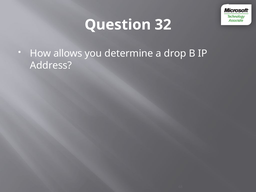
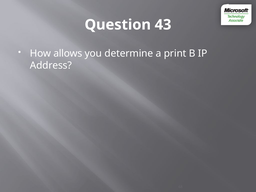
32: 32 -> 43 (163, 25)
drop: drop -> print (175, 53)
